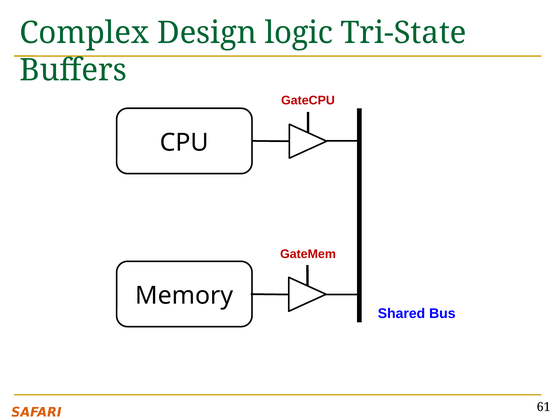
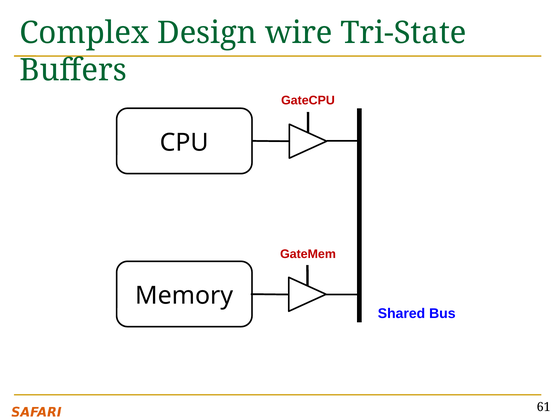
logic: logic -> wire (299, 33)
